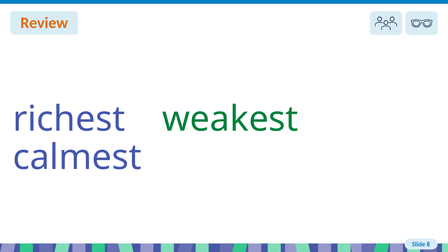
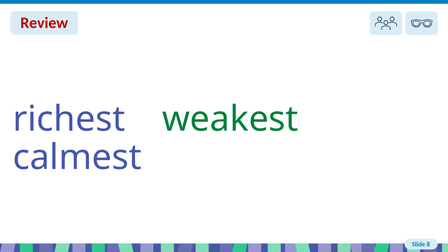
Review colour: orange -> red (44, 23)
